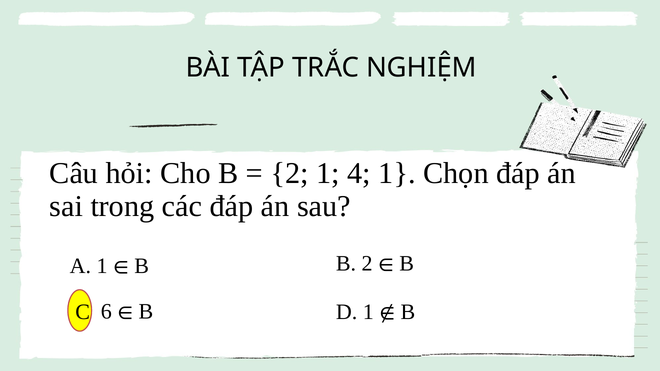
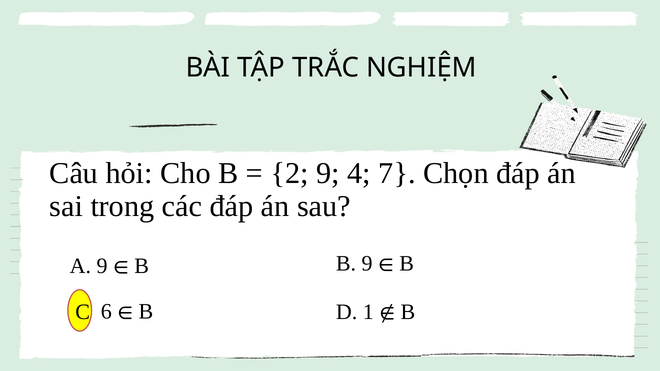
2 1: 1 -> 9 (328, 174)
4 1: 1 -> 7 (397, 174)
A 1: 1 -> 9 (102, 266)
B 2: 2 -> 9 (367, 264)
